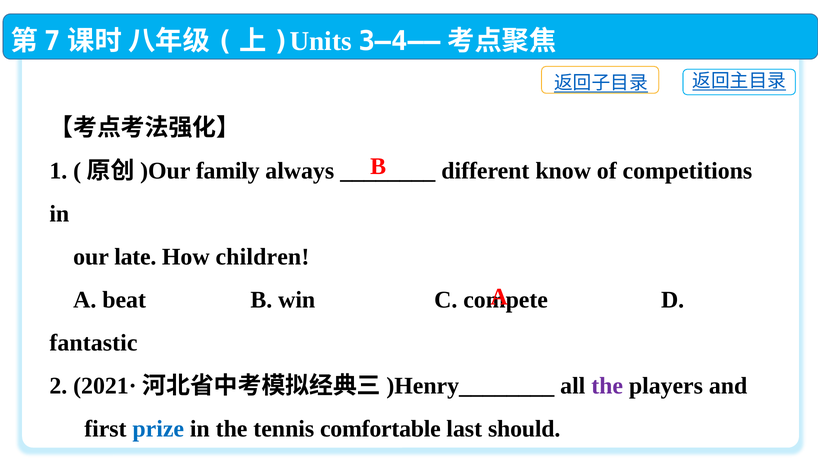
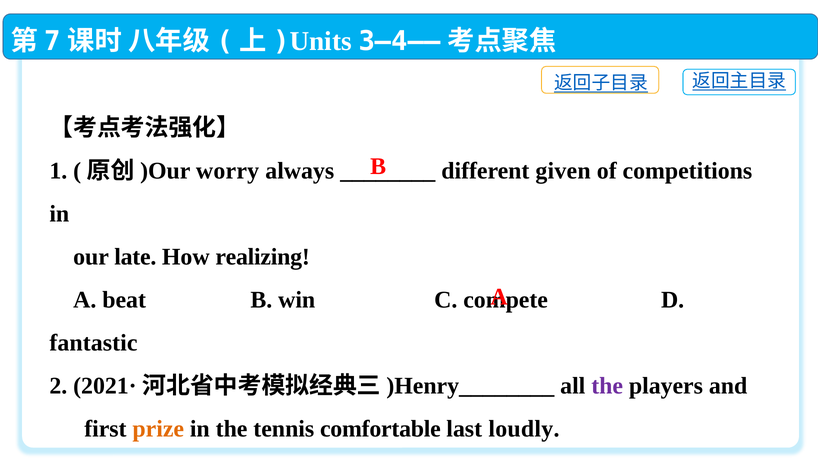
family: family -> worry (228, 171)
know: know -> given (563, 171)
children: children -> realizing (263, 257)
prize colour: blue -> orange (158, 429)
should: should -> loudly (524, 429)
